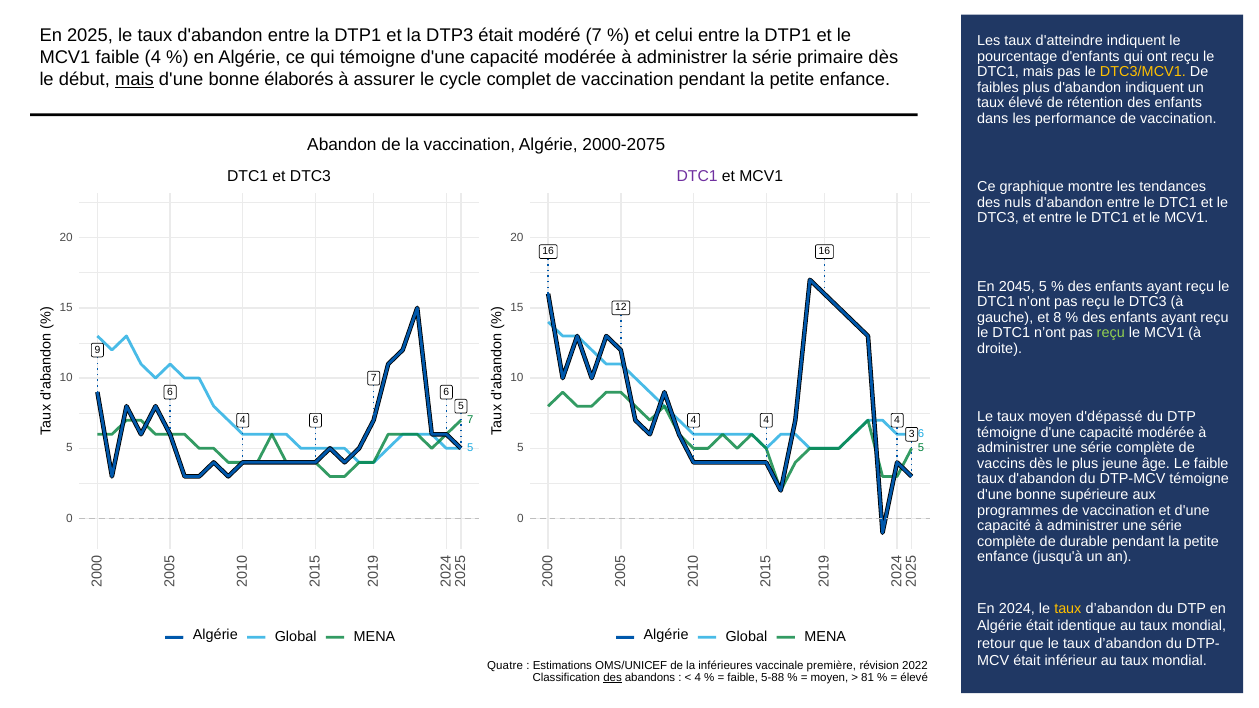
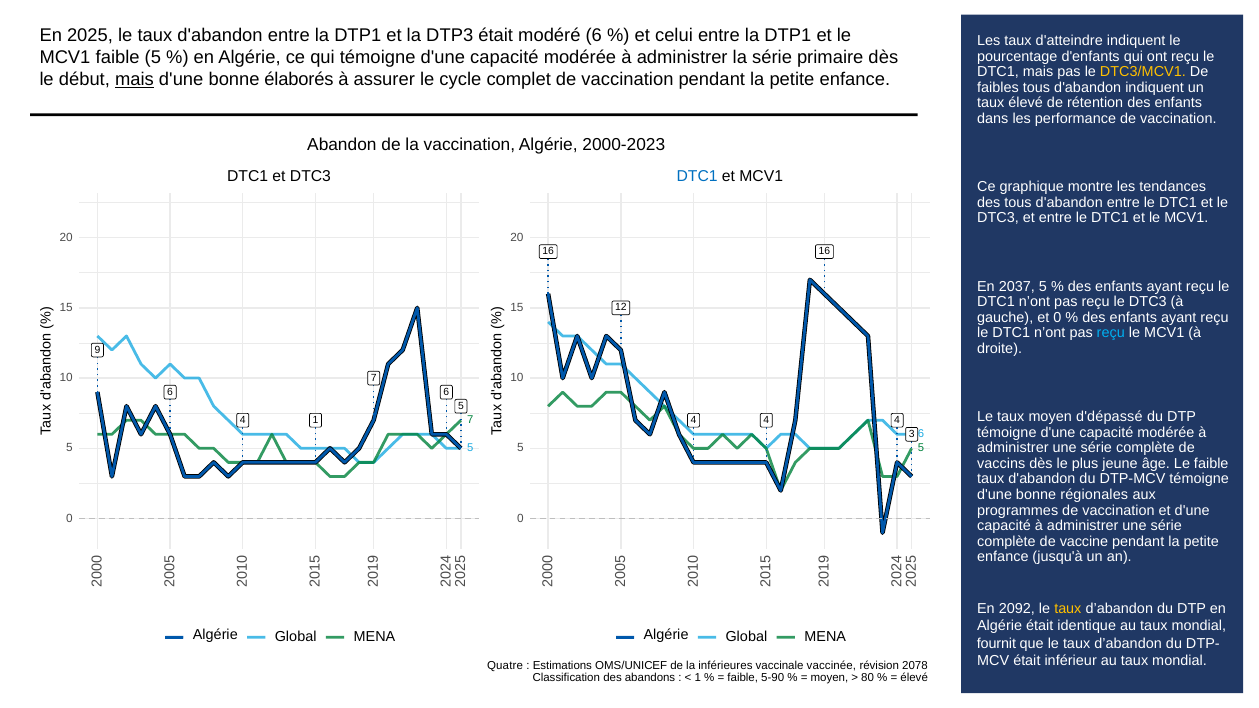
modéré 7: 7 -> 6 (594, 36)
faible 4: 4 -> 5 (153, 58)
faibles plus: plus -> tous (1036, 87)
2000-2075: 2000-2075 -> 2000-2023 (624, 145)
DTC1 colour: purple -> blue (697, 177)
des nuls: nuls -> tous (1018, 202)
2045: 2045 -> 2037 (1017, 286)
et 8: 8 -> 0 (1057, 318)
reçu colour: light green -> light blue (1111, 333)
4 6: 6 -> 1 (315, 420)
supérieure: supérieure -> régionales (1094, 495)
durable: durable -> vaccine (1084, 542)
2024: 2024 -> 2092 (1017, 609)
retour: retour -> fournit (996, 644)
première: première -> vaccinée (831, 666)
2022: 2022 -> 2078 (915, 666)
des underline: present -> none (613, 678)
4: 4 -> 1 (698, 678)
5-88: 5-88 -> 5-90 (773, 678)
81: 81 -> 80 (868, 678)
